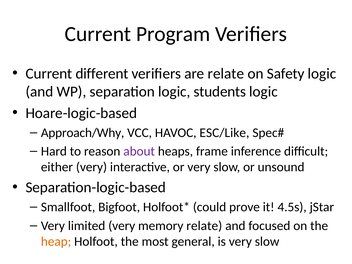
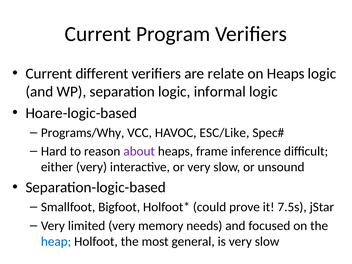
on Safety: Safety -> Heaps (286, 74)
students: students -> informal (220, 92)
Approach/Why: Approach/Why -> Programs/Why (83, 133)
4.5s: 4.5s -> 7.5s (292, 207)
memory relate: relate -> needs (204, 226)
heap colour: orange -> blue (56, 242)
